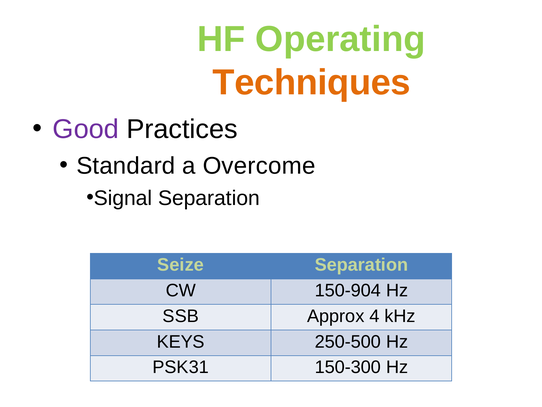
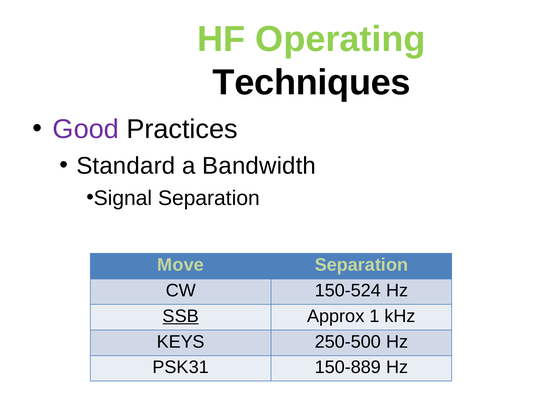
Techniques colour: orange -> black (312, 82)
Overcome: Overcome -> Bandwidth (259, 166)
Seize: Seize -> Move (181, 265)
150-904: 150-904 -> 150-524 (348, 290)
SSB underline: none -> present (181, 316)
4: 4 -> 1 (374, 316)
150-300: 150-300 -> 150-889 (348, 367)
